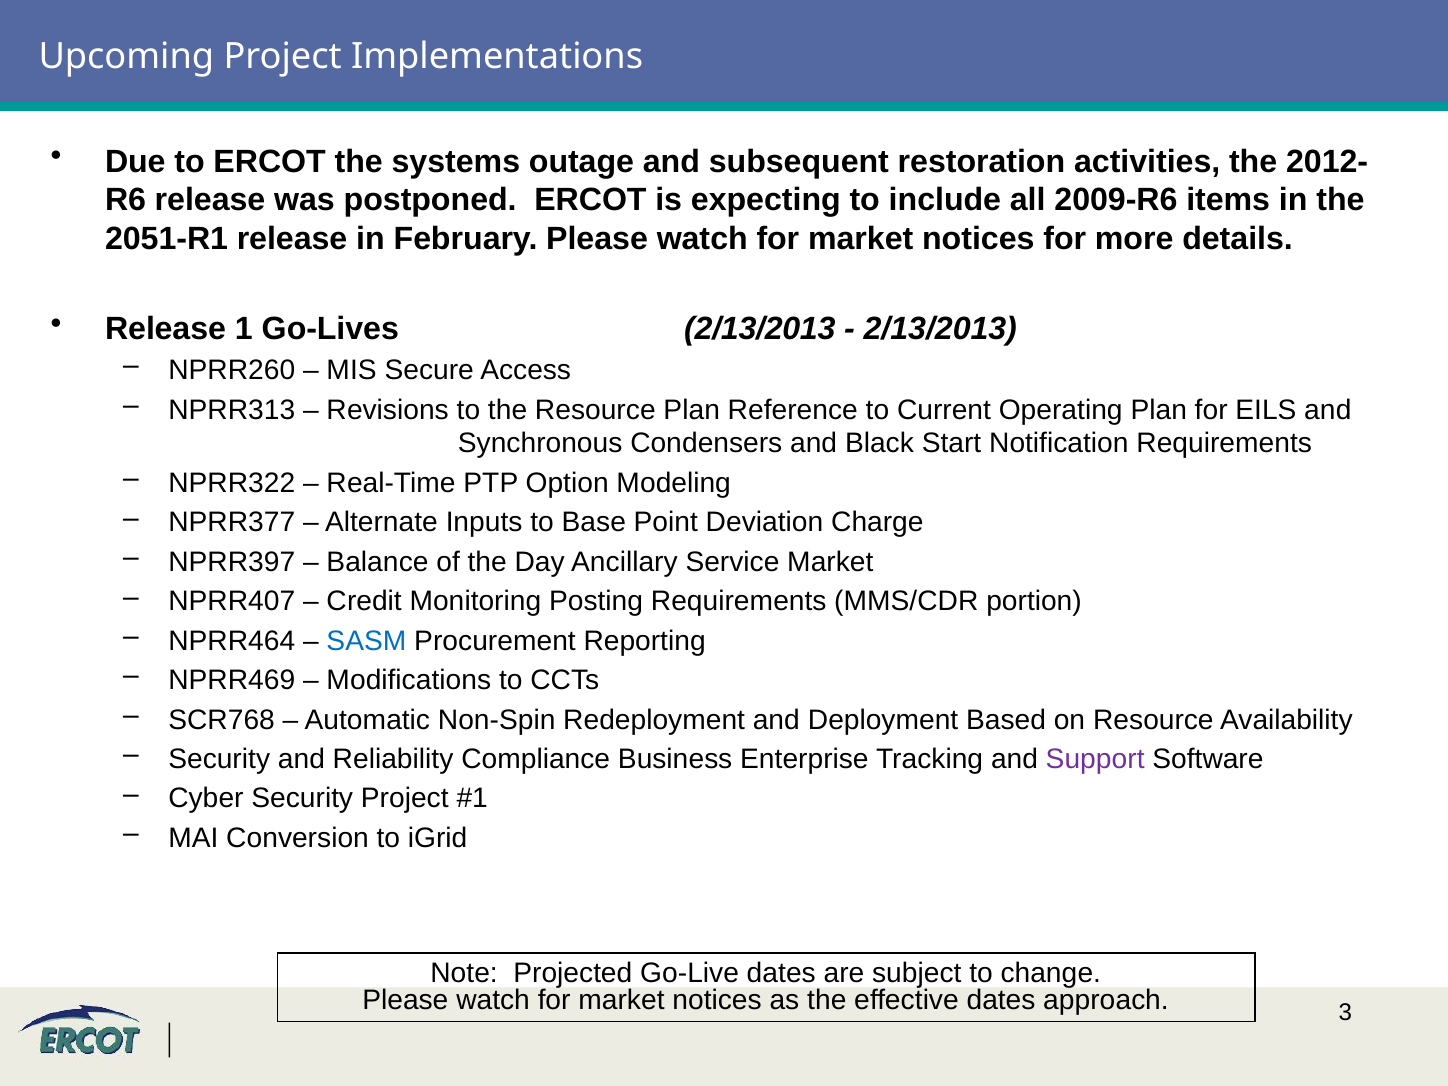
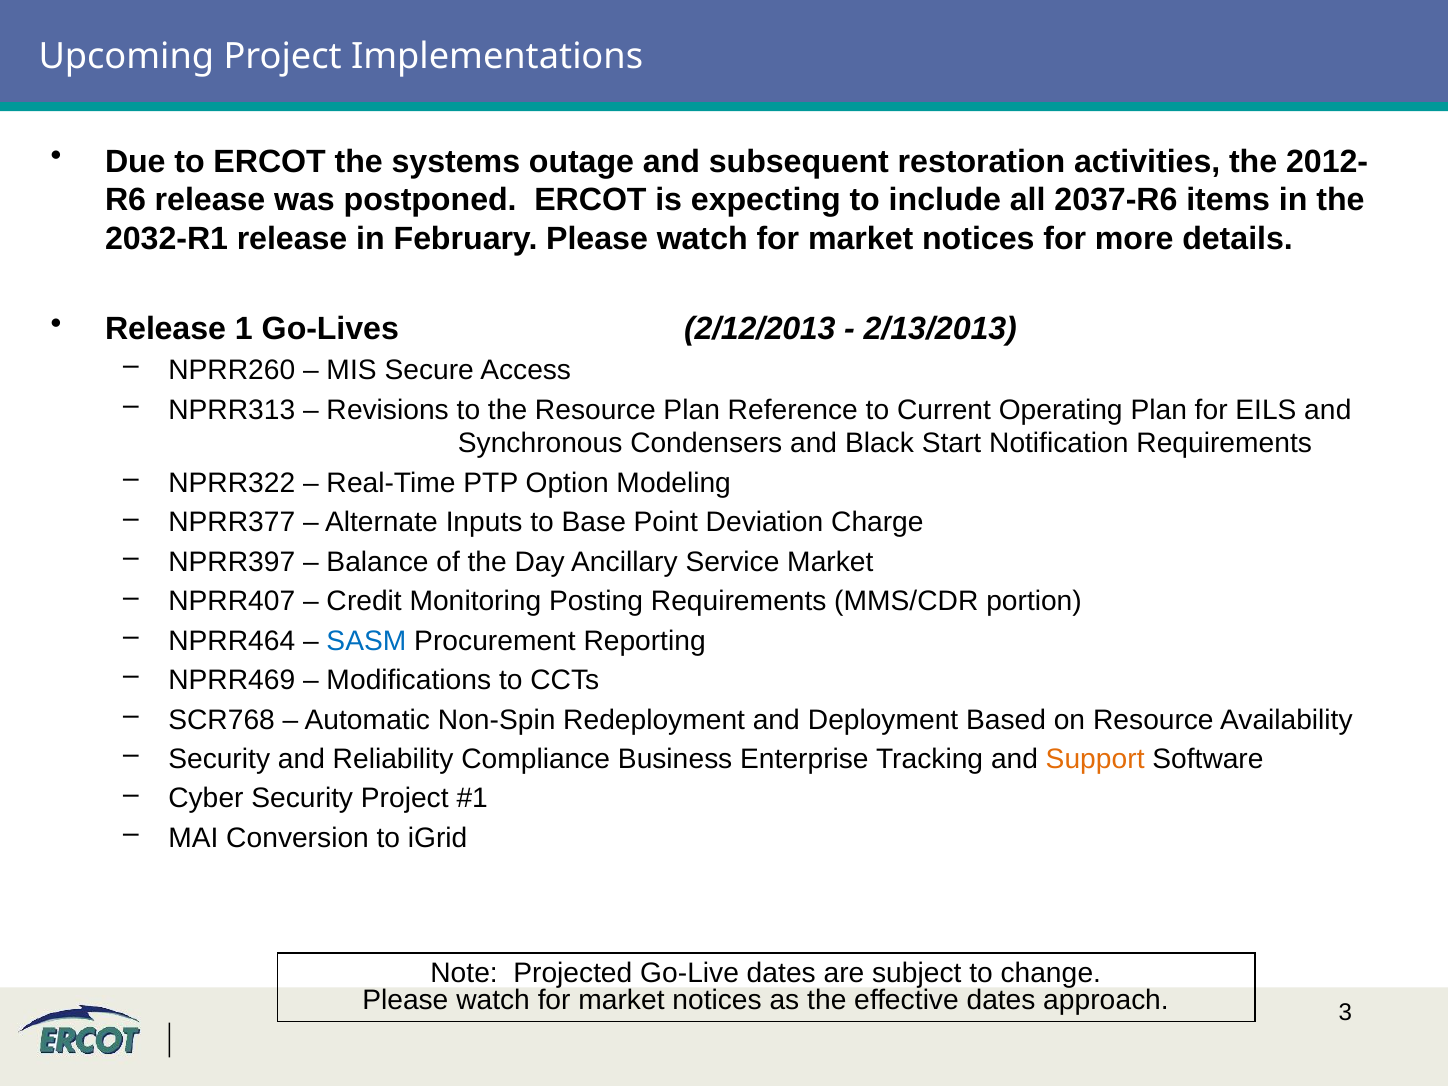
2009-R6: 2009-R6 -> 2037-R6 (1116, 200)
2051-R1: 2051-R1 -> 2032-R1 (167, 239)
Go-Lives 2/13/2013: 2/13/2013 -> 2/12/2013 (760, 329)
Support colour: purple -> orange (1095, 759)
